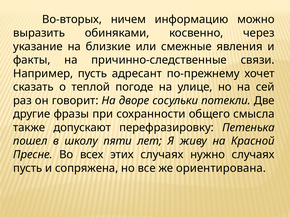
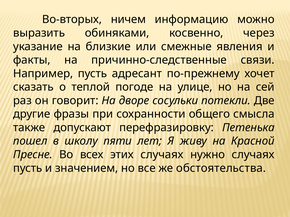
сопряжена: сопряжена -> значением (87, 168)
ориентирована: ориентирована -> обстоятельства (221, 168)
